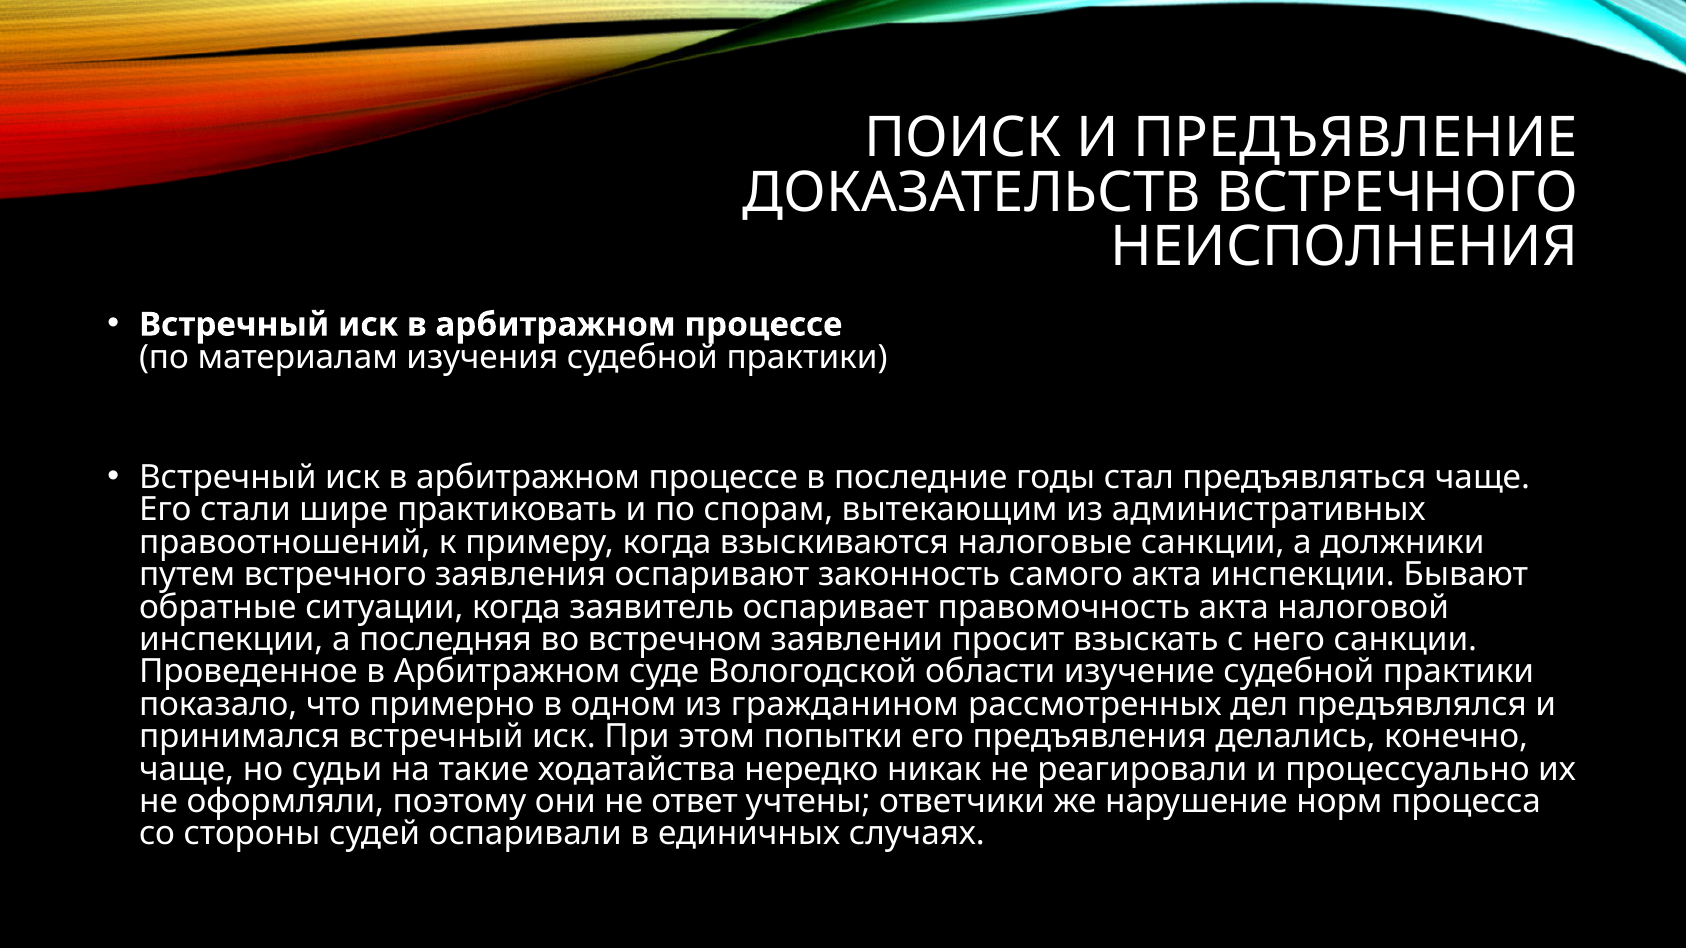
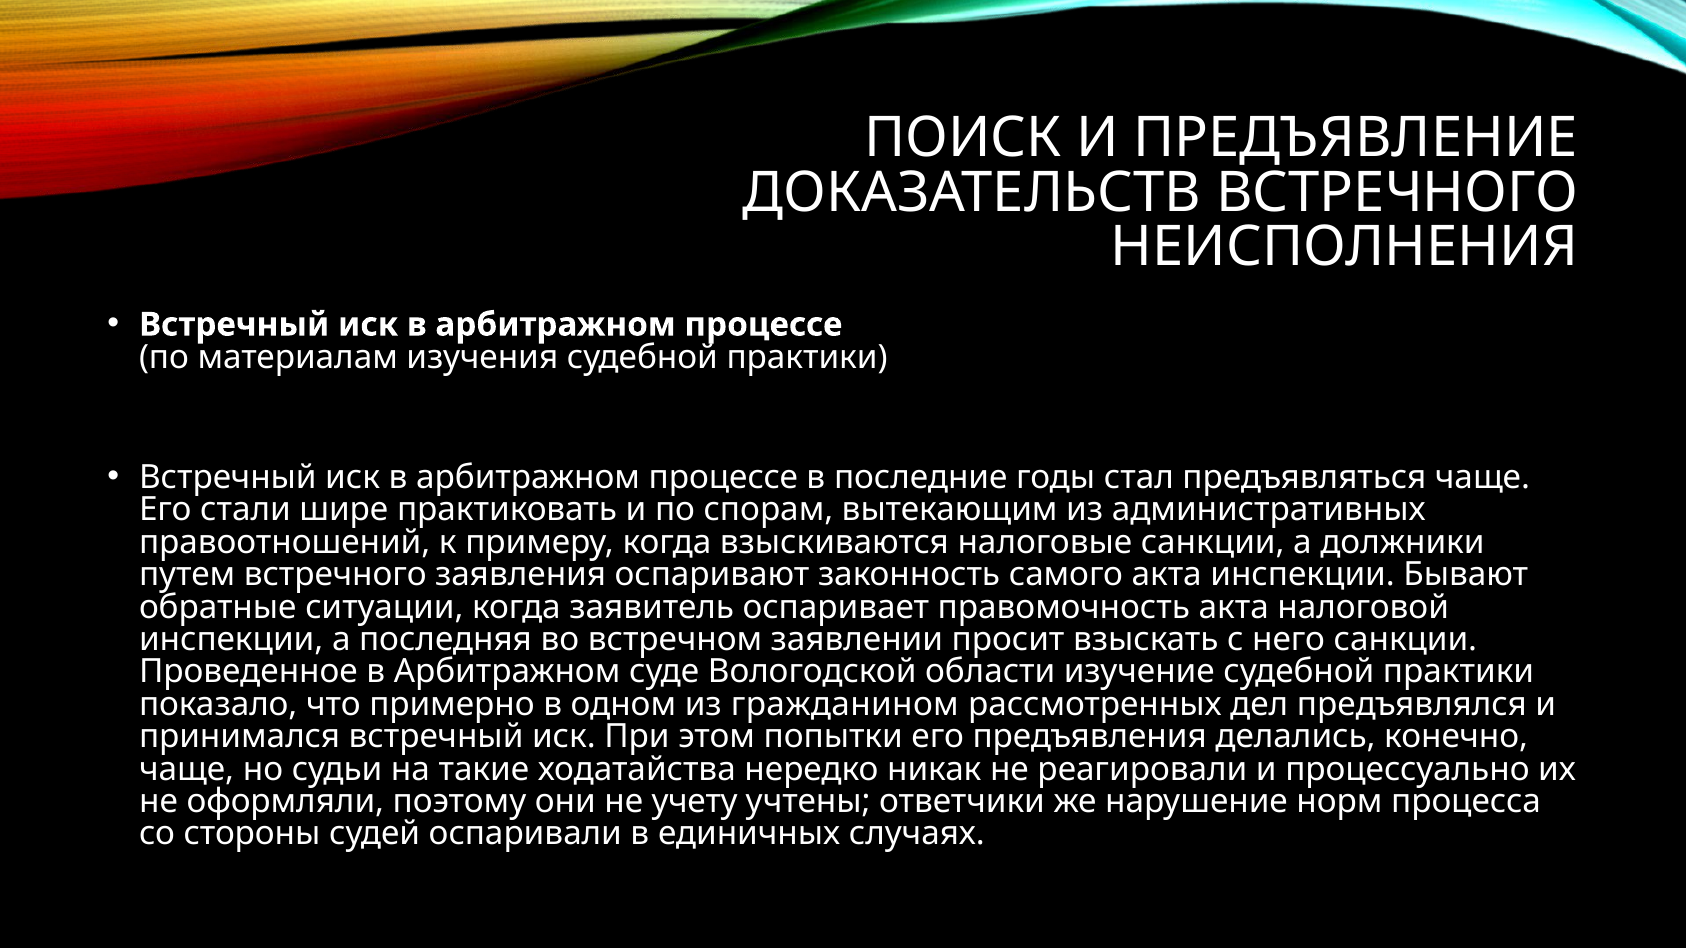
ответ: ответ -> учету (695, 802)
